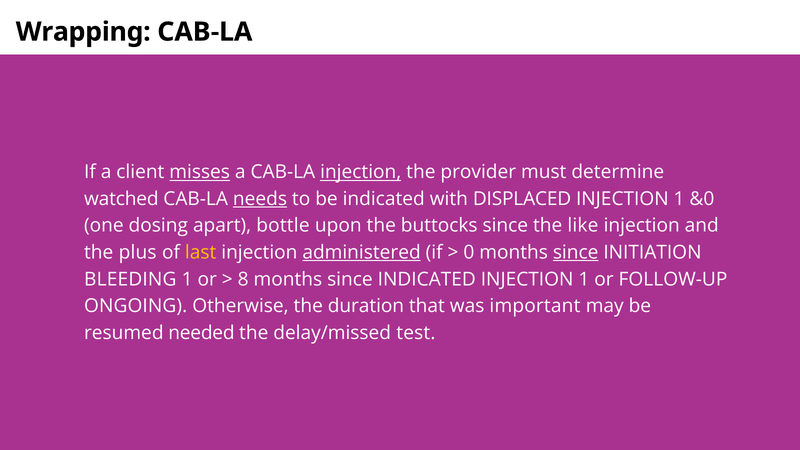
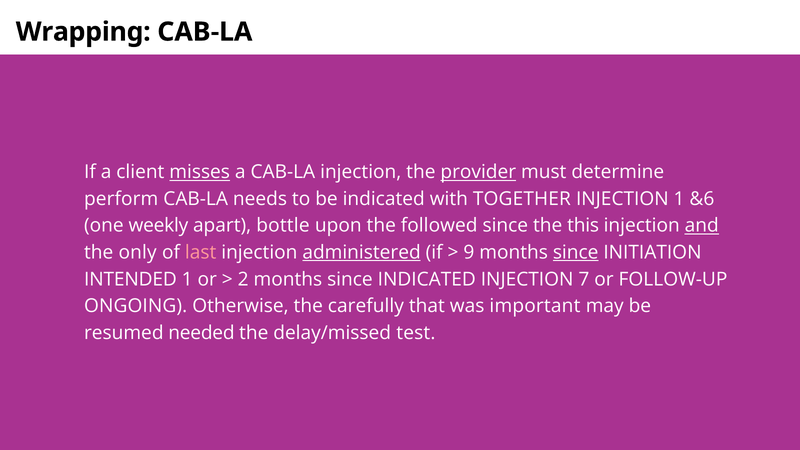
injection underline: present -> none (361, 172)
provider underline: none -> present (478, 172)
watched: watched -> perform (121, 199)
needs underline: present -> none (260, 199)
DISPLACED: DISPLACED -> TOGETHER (522, 199)
&0: &0 -> &6 (702, 199)
dosing: dosing -> weekly (158, 226)
buttocks: buttocks -> followed (439, 226)
like: like -> this (583, 226)
and underline: none -> present (702, 226)
plus: plus -> only (138, 252)
last colour: yellow -> pink (201, 252)
0: 0 -> 9 (469, 252)
BLEEDING: BLEEDING -> INTENDED (130, 279)
8: 8 -> 2 (243, 279)
1: 1 -> 7 (584, 279)
duration: duration -> carefully (366, 306)
